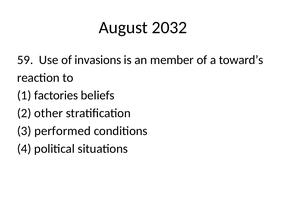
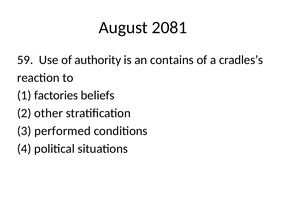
2032: 2032 -> 2081 (169, 28)
invasions: invasions -> authority (98, 60)
member: member -> contains (172, 60)
toward’s: toward’s -> cradles’s (241, 60)
